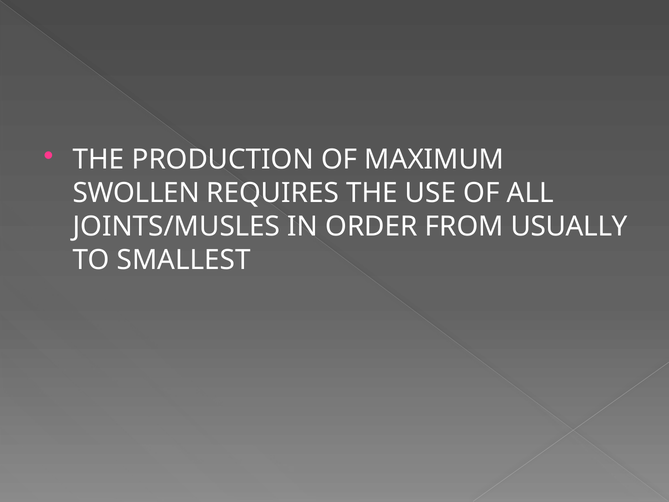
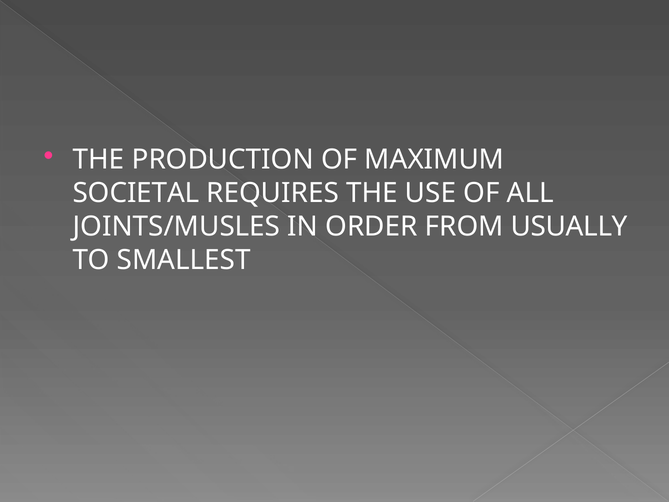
SWOLLEN: SWOLLEN -> SOCIETAL (136, 193)
